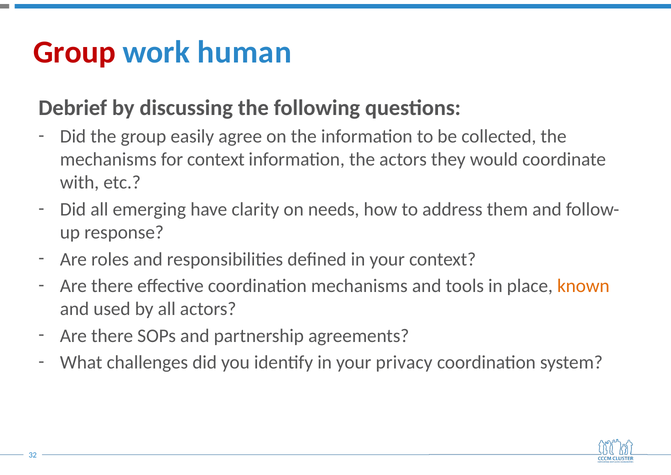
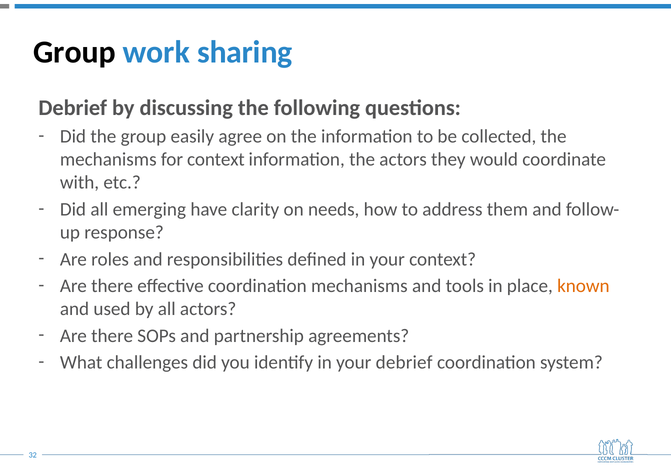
Group colour: red -> black (74, 52)
human: human -> sharing (245, 52)
your privacy: privacy -> debrief (404, 362)
